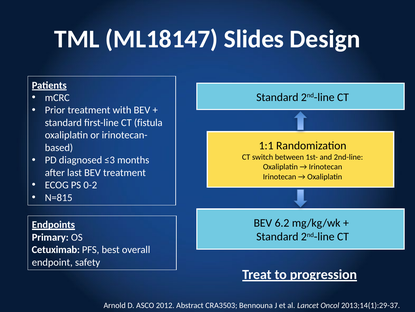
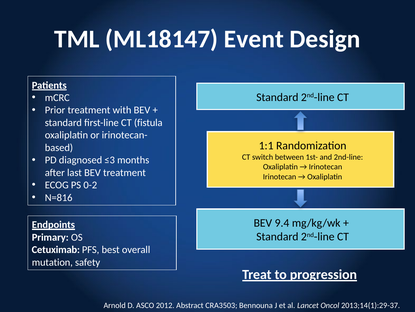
Slides: Slides -> Event (254, 39)
N=815: N=815 -> N=816 (59, 197)
6.2: 6.2 -> 9.4 (282, 222)
endpoint: endpoint -> mutation (52, 262)
